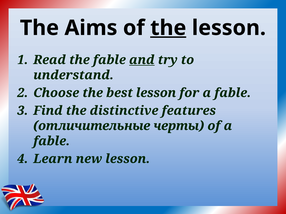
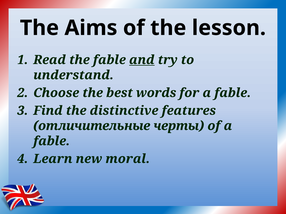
the underline: present -> none (168, 28)
best lesson: lesson -> words (156, 93)
new lesson: lesson -> moral (128, 159)
